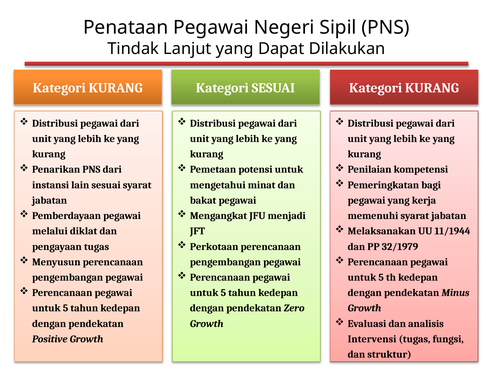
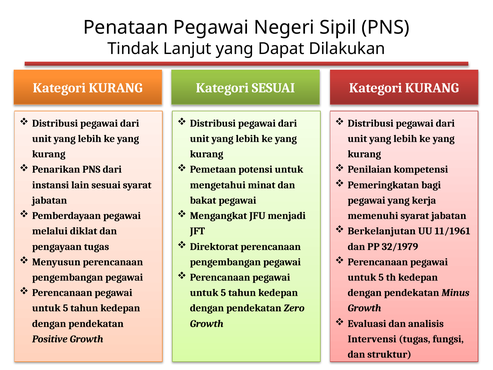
Melaksanakan: Melaksanakan -> Berkelanjutan (382, 231)
11/1944: 11/1944 -> 11/1961 (452, 231)
Perkotaan: Perkotaan -> Direktorat (214, 246)
